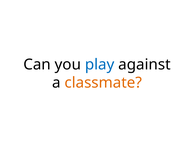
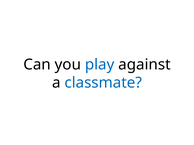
classmate colour: orange -> blue (103, 83)
